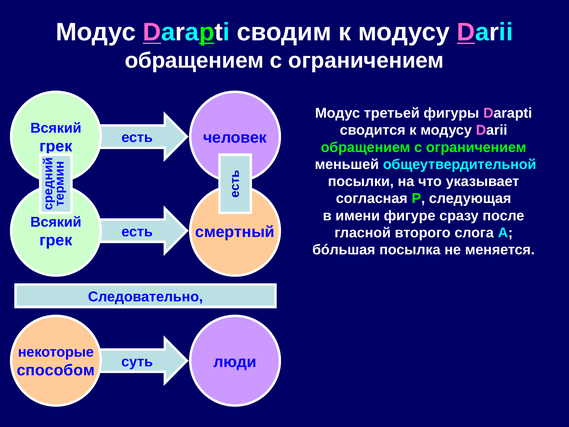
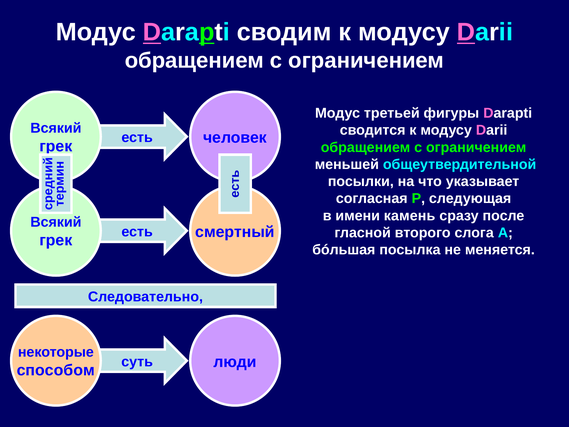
фигуре: фигуре -> камень (410, 216)
